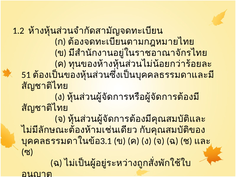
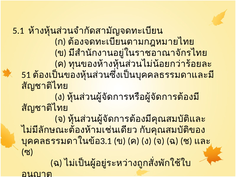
1.2: 1.2 -> 5.1 (18, 31)
